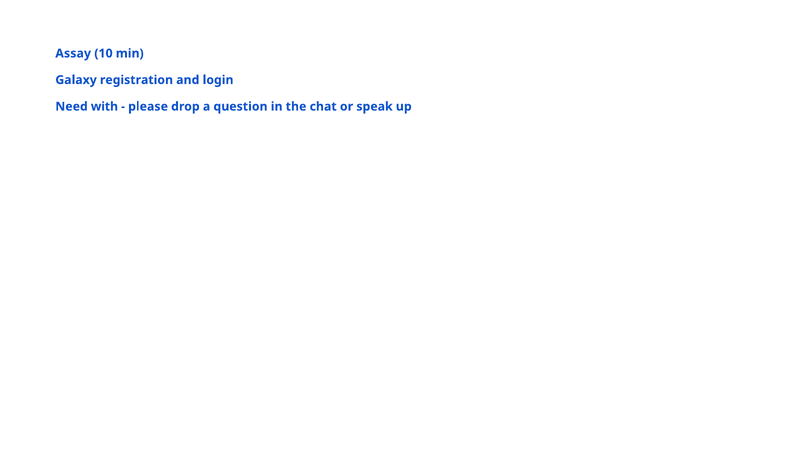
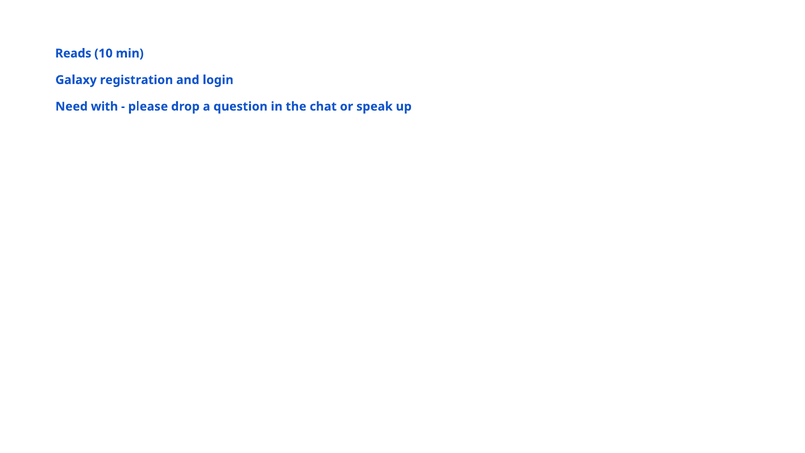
Assay: Assay -> Reads (73, 53)
